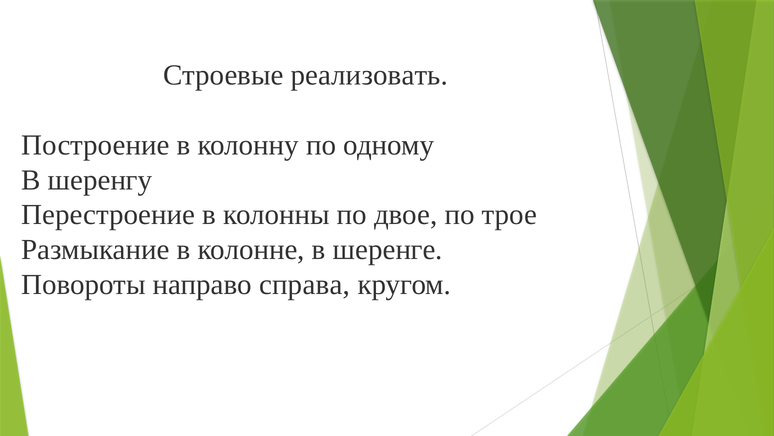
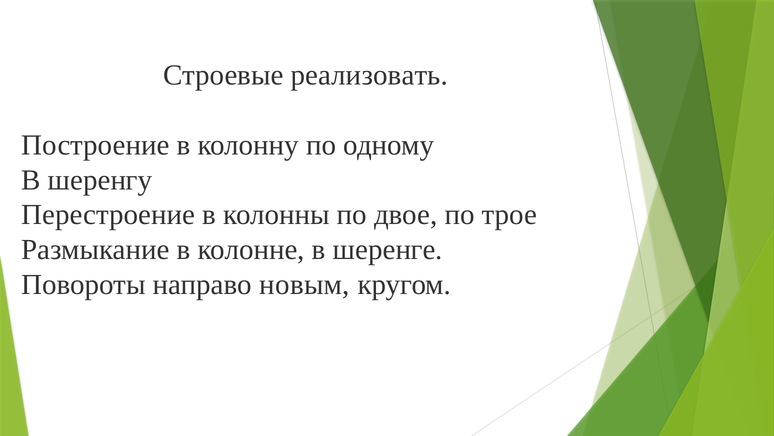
справа: справа -> новым (305, 284)
